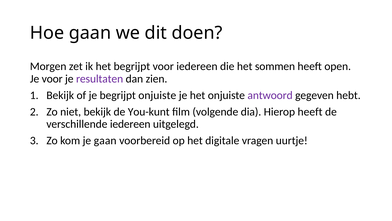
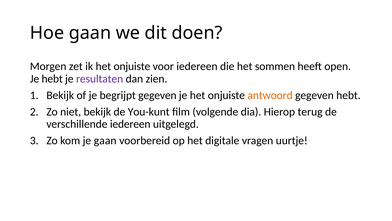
ik het begrijpt: begrijpt -> onjuiste (132, 66)
Je voor: voor -> hebt (52, 79)
begrijpt onjuiste: onjuiste -> gegeven (157, 95)
antwoord colour: purple -> orange (270, 95)
Hierop heeft: heeft -> terug (310, 111)
